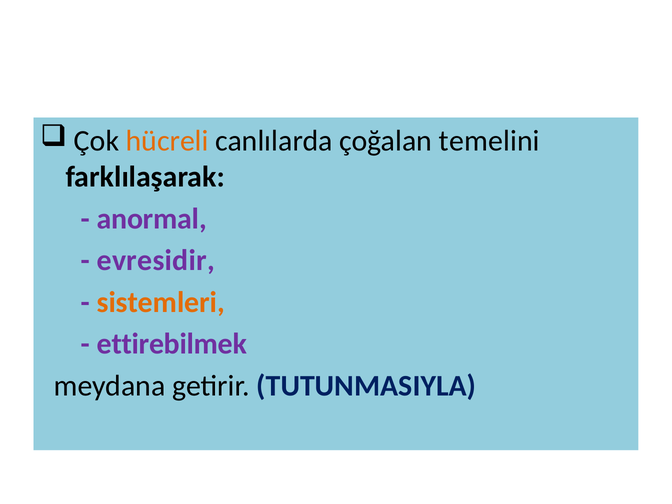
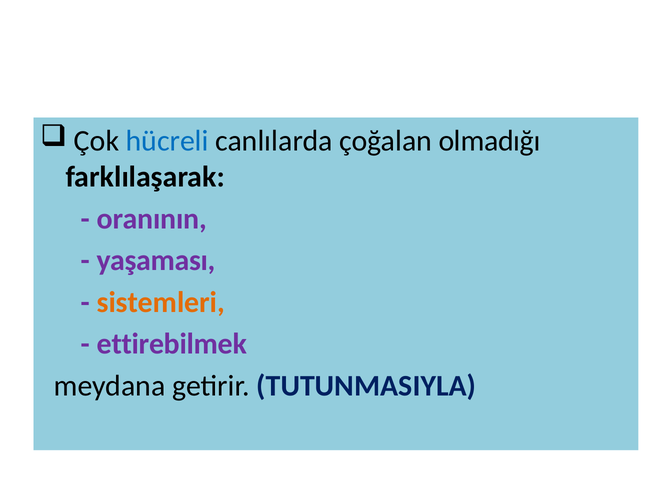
hücreli colour: orange -> blue (167, 141)
temelini: temelini -> olmadığı (490, 141)
anormal: anormal -> oranının (152, 219)
evresidir: evresidir -> yaşaması (156, 260)
